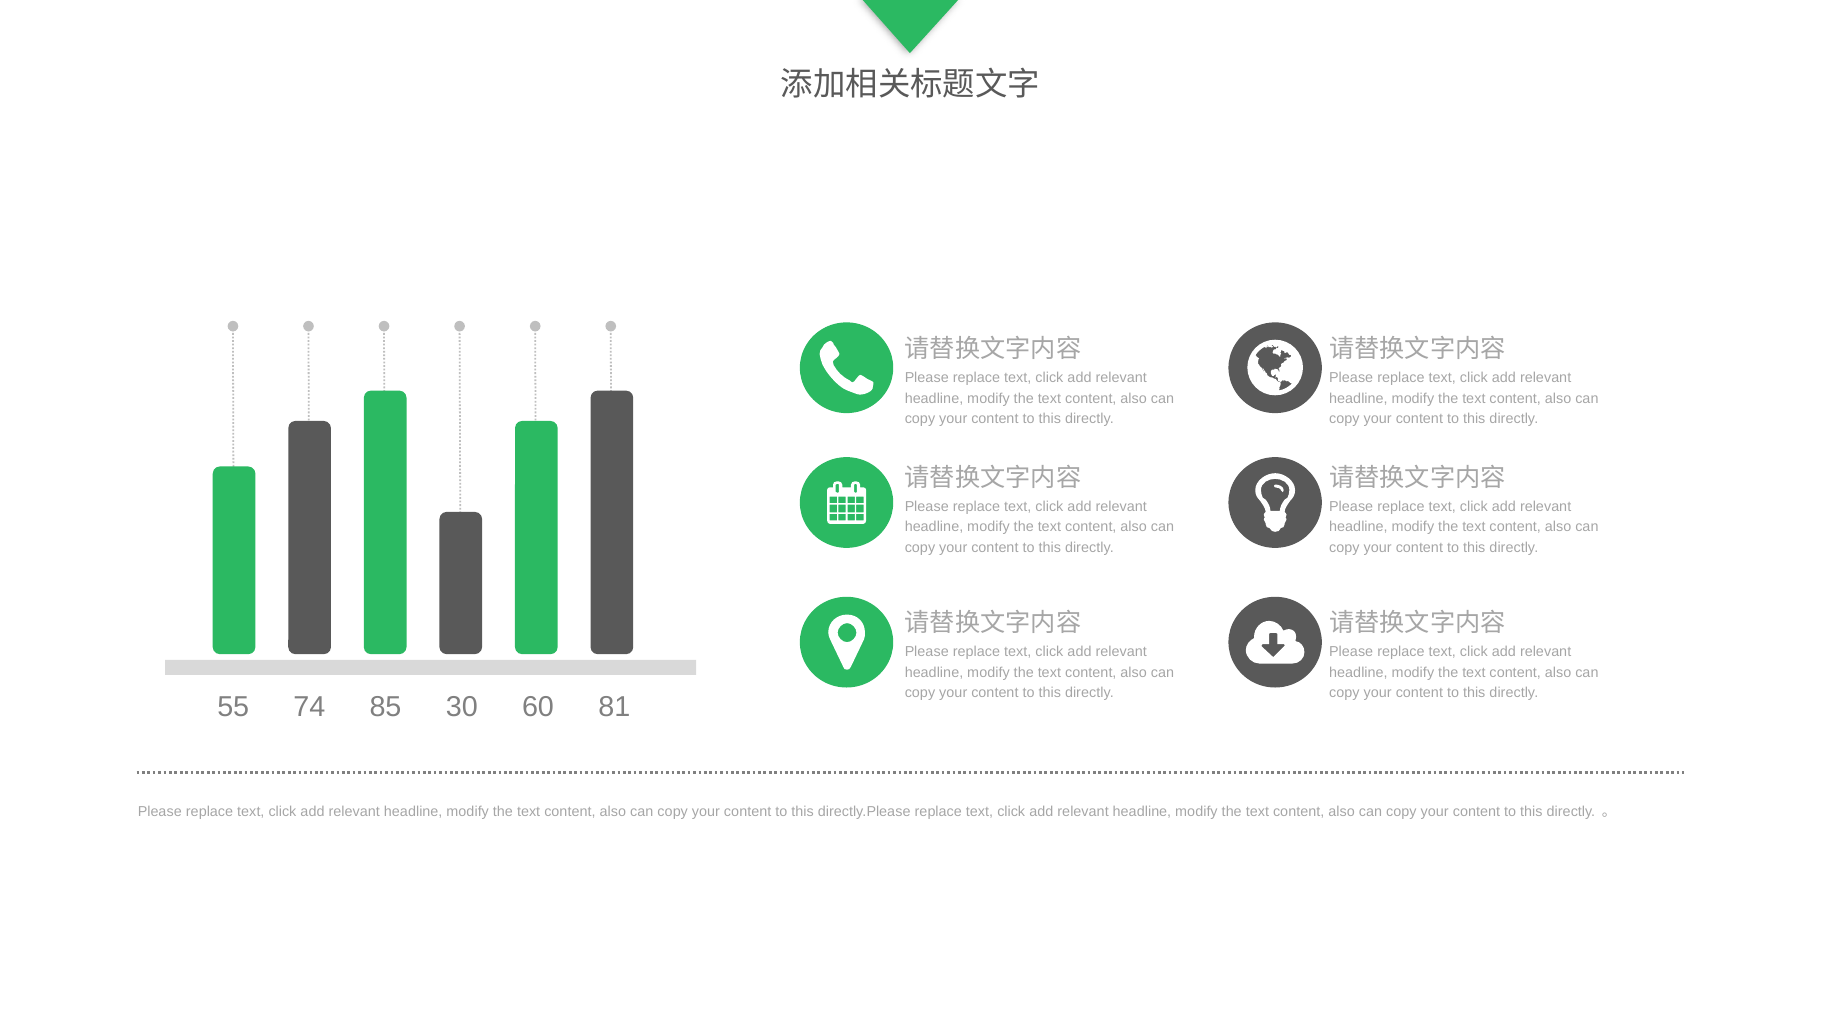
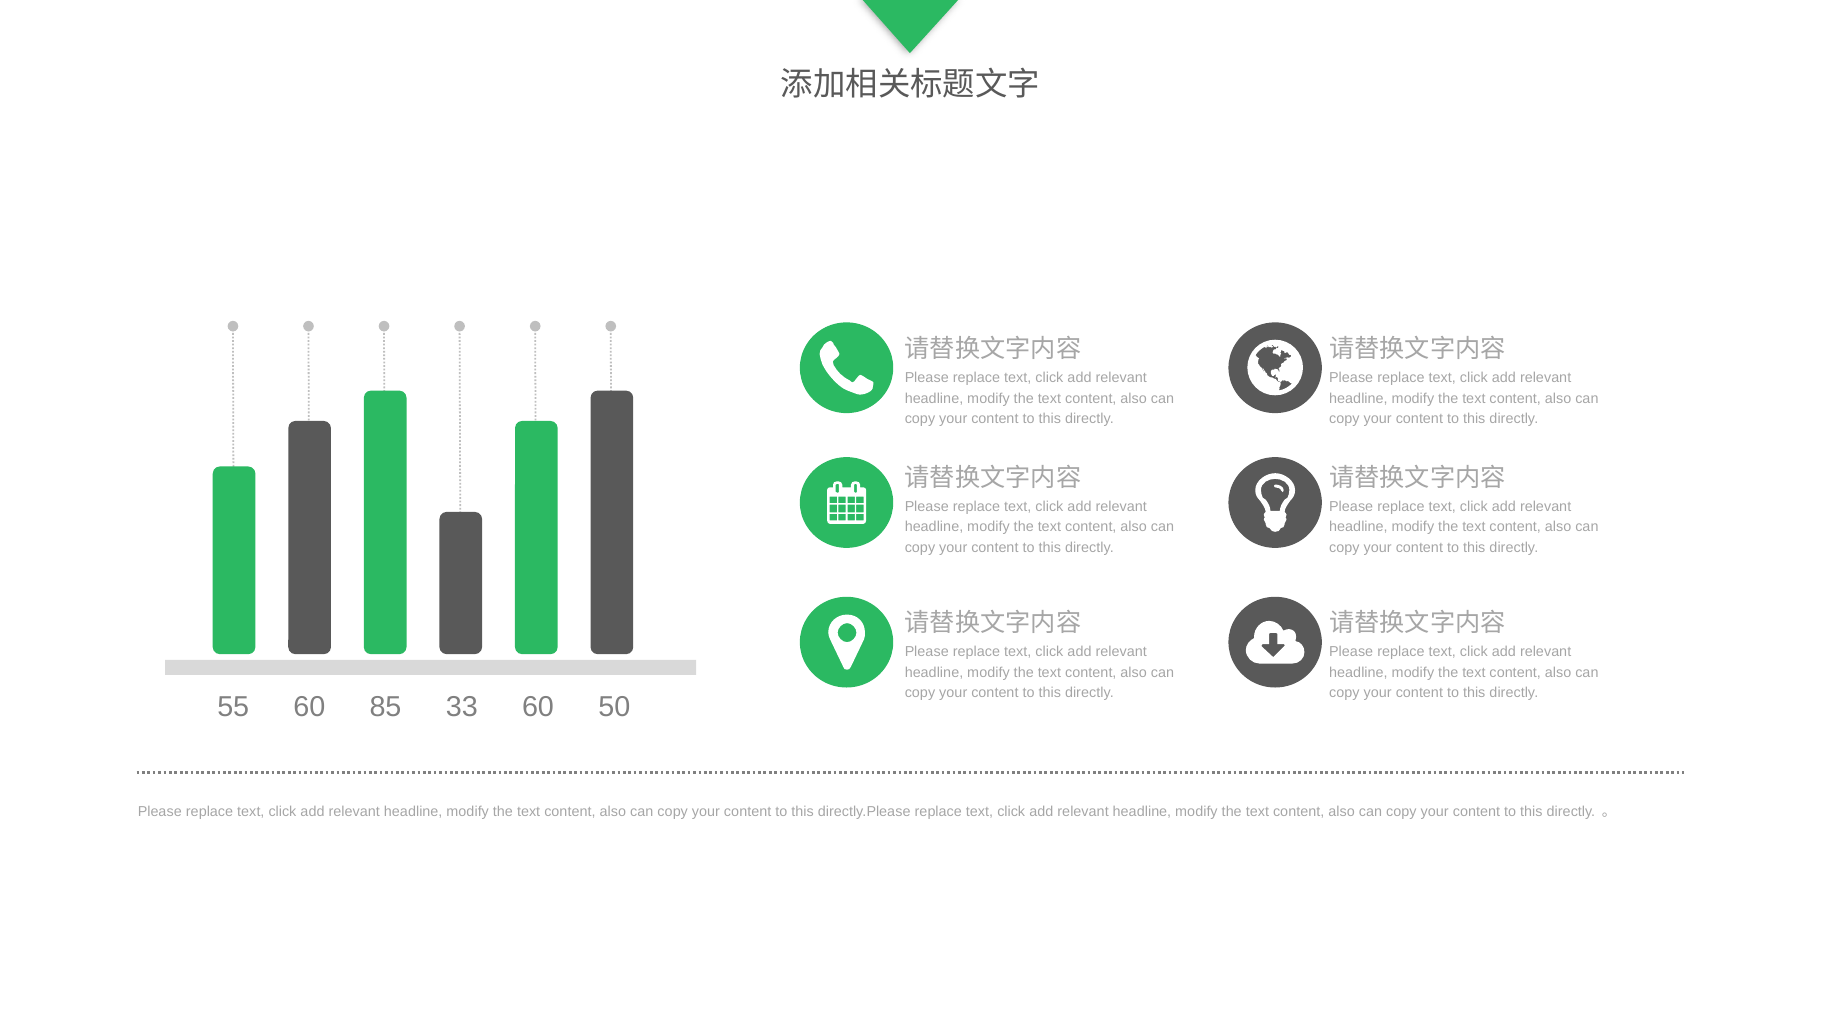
55 74: 74 -> 60 (309, 707)
30: 30 -> 33 (462, 707)
81: 81 -> 50 (614, 707)
